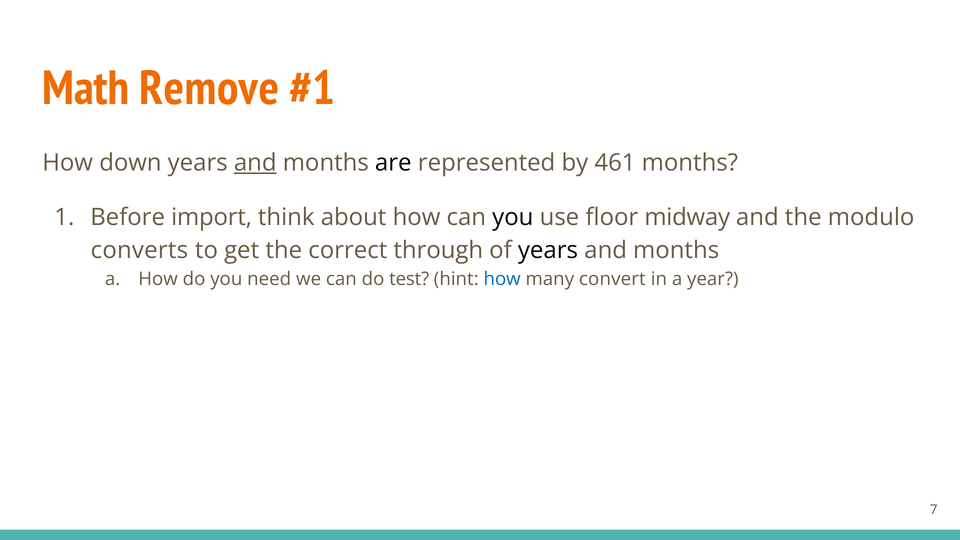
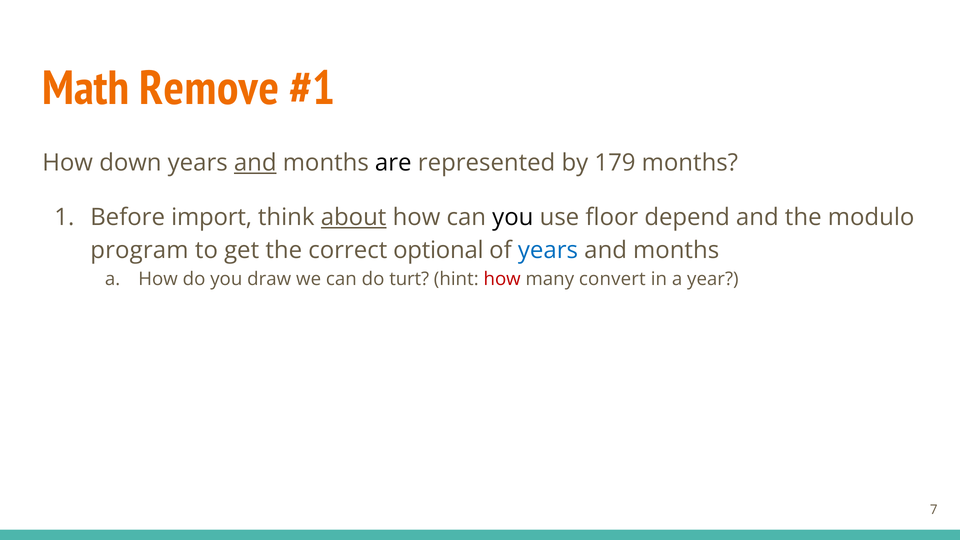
461: 461 -> 179 (615, 163)
about underline: none -> present (354, 217)
midway: midway -> depend (687, 217)
converts: converts -> program (139, 250)
through: through -> optional (438, 250)
years colour: black -> blue (548, 250)
need: need -> draw (269, 279)
test: test -> turt (409, 279)
how colour: blue -> red (502, 279)
